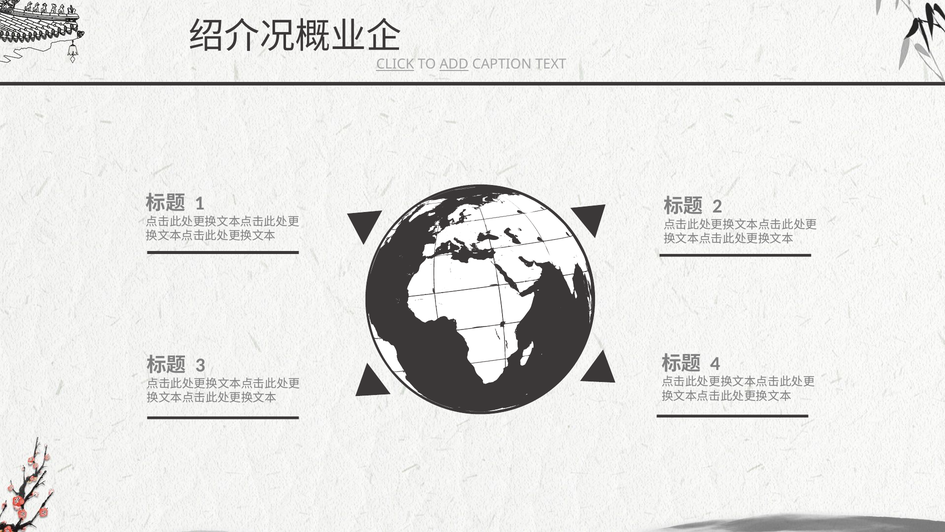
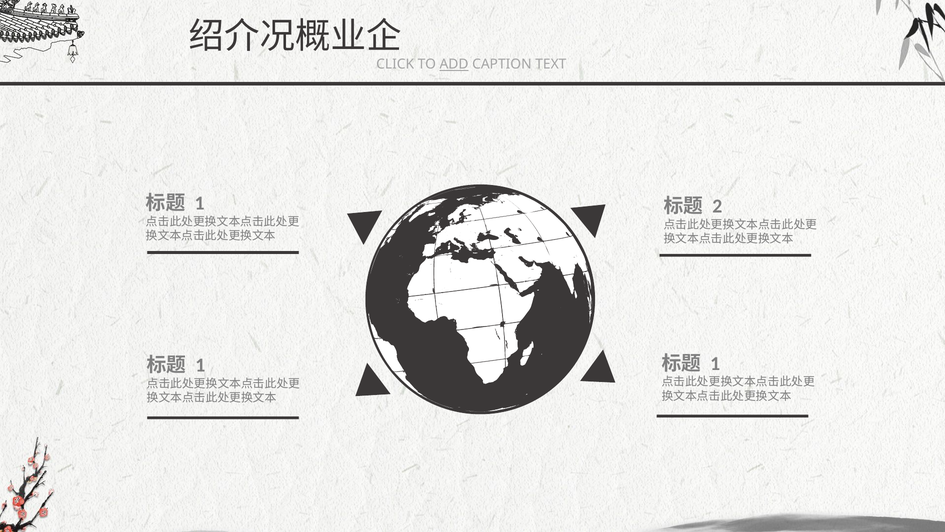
CLICK underline: present -> none (395, 64)
4: 4 -> 1 (715, 363)
3: 3 -> 1 (200, 365)
